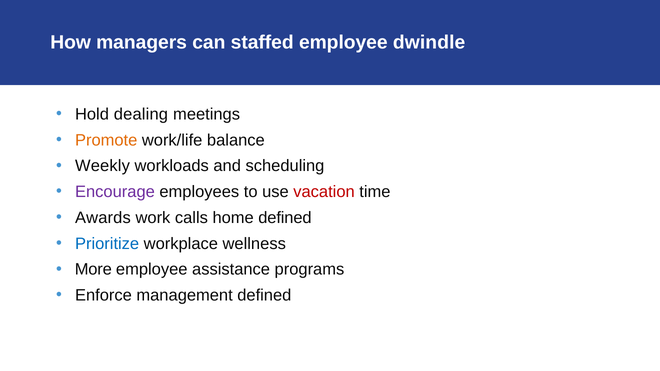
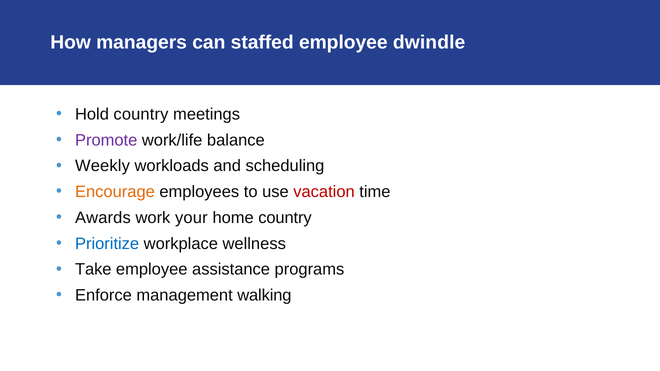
Hold dealing: dealing -> country (141, 114)
Promote colour: orange -> purple (106, 140)
Encourage colour: purple -> orange (115, 192)
calls: calls -> your (191, 218)
home defined: defined -> country (285, 218)
More: More -> Take (93, 270)
management defined: defined -> walking (264, 296)
